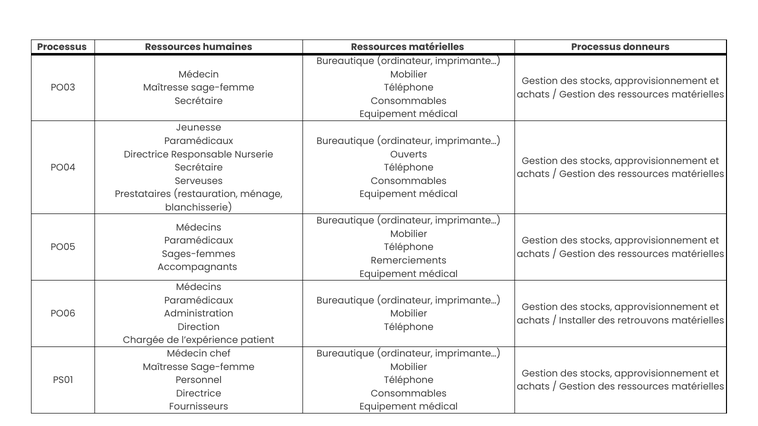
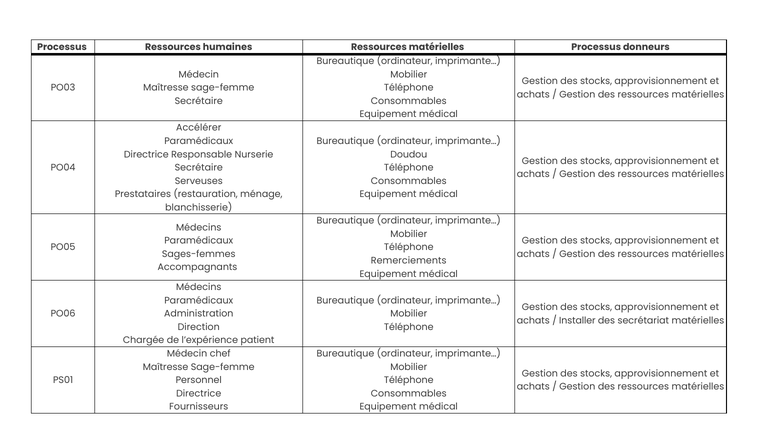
Jeunesse: Jeunesse -> Accélérer (199, 128)
Ouverts: Ouverts -> Doudou (409, 155)
retrouvons: retrouvons -> secrétariat (643, 321)
